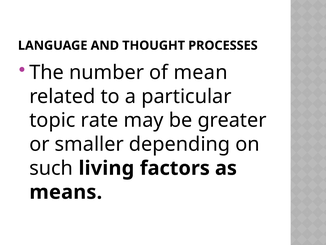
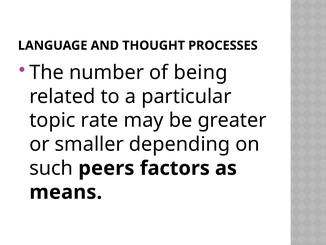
mean: mean -> being (201, 72)
living: living -> peers (106, 168)
